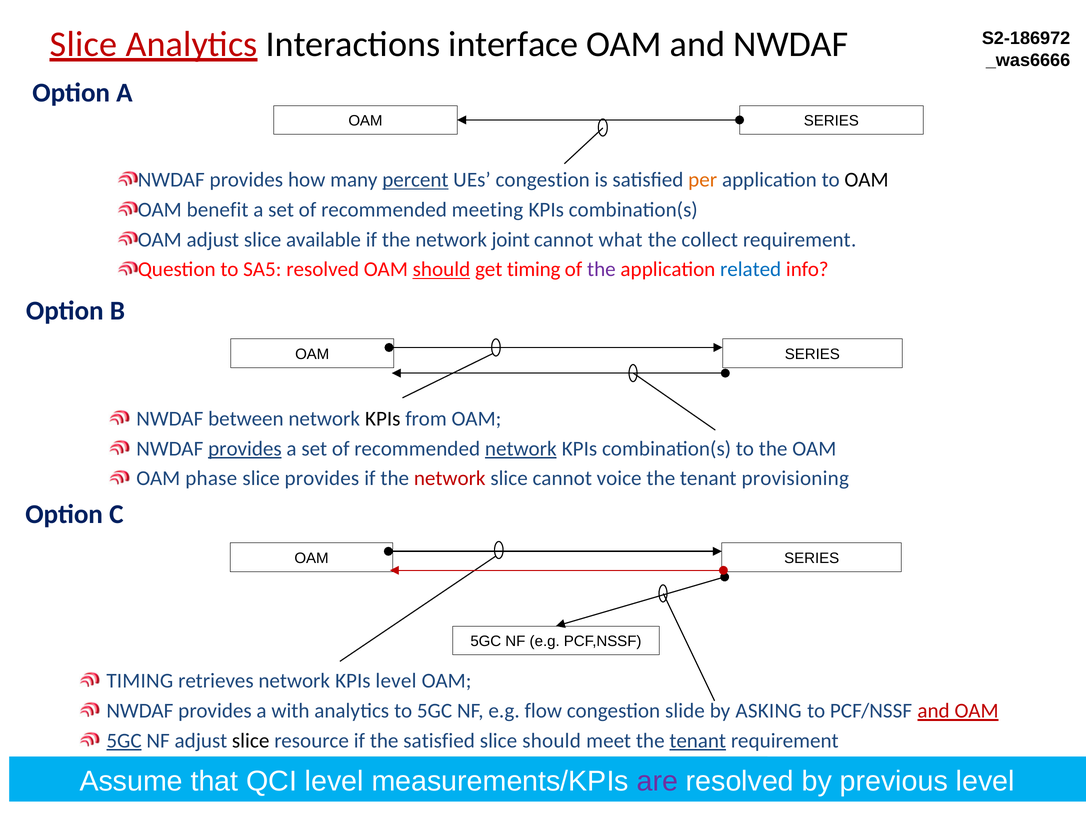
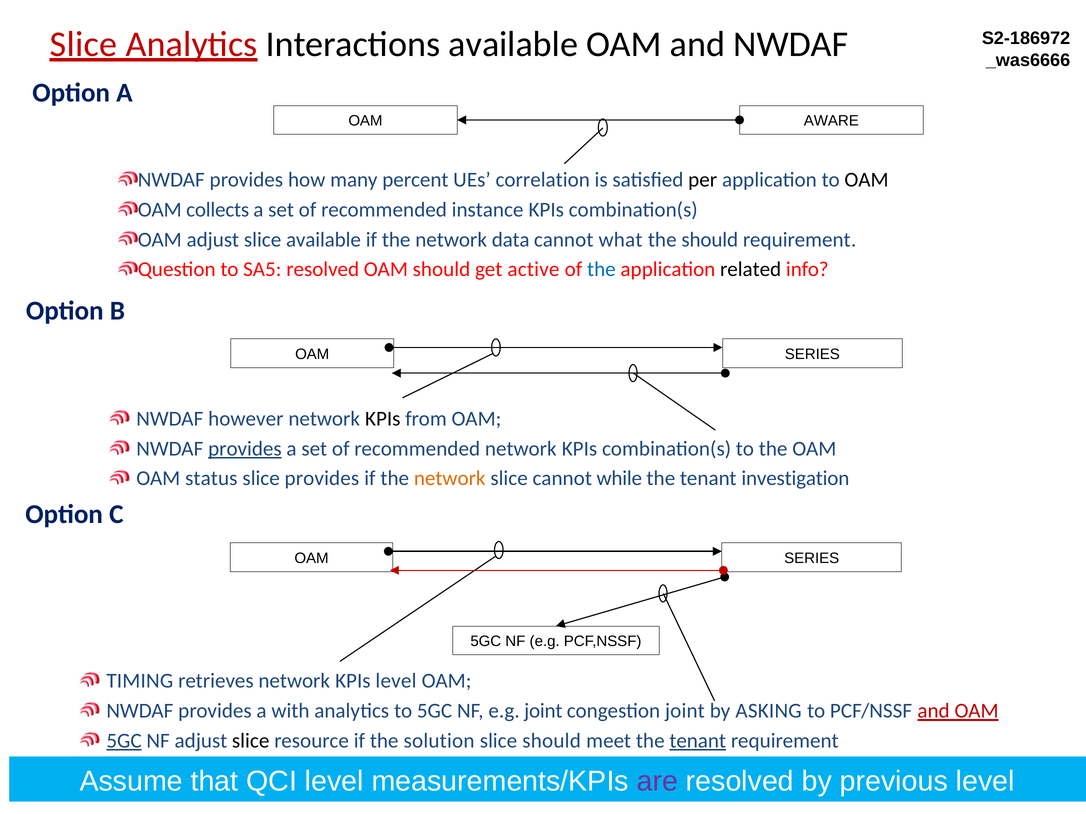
Interactions interface: interface -> available (513, 44)
SERIES: SERIES -> AWARE (831, 121)
percent underline: present -> none (415, 180)
UEs congestion: congestion -> correlation (543, 180)
per colour: orange -> black (703, 180)
benefit: benefit -> collects (218, 210)
meeting: meeting -> instance (488, 210)
joint: joint -> data (511, 240)
the collect: collect -> should (710, 240)
should underline: present -> none (441, 270)
get timing: timing -> active (533, 270)
the colour: purple -> blue (601, 270)
related colour: blue -> black (751, 270)
between: between -> however (246, 419)
network underline: present -> none (521, 449)
phase: phase -> status (211, 479)
network colour: red -> orange (450, 479)
voice: voice -> while (619, 479)
provisioning: provisioning -> investigation (795, 479)
e.g flow: flow -> joint (543, 711)
congestion slide: slide -> joint (685, 711)
the satisfied: satisfied -> solution (439, 741)
